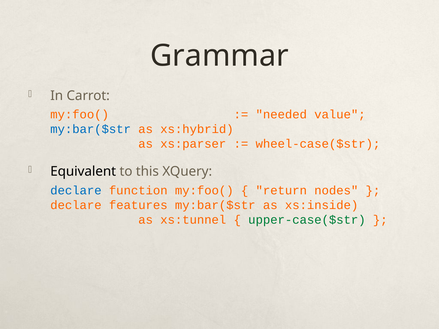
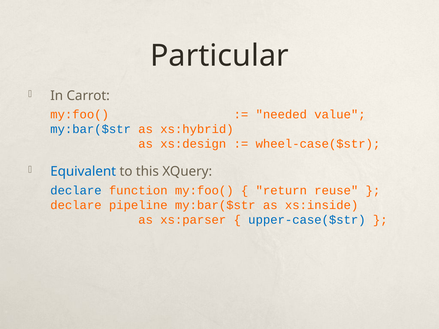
Grammar: Grammar -> Particular (219, 56)
xs:parser: xs:parser -> xs:design (193, 144)
Equivalent colour: black -> blue (83, 172)
nodes: nodes -> reuse (336, 191)
features: features -> pipeline (138, 205)
xs:tunnel: xs:tunnel -> xs:parser (193, 220)
upper-case($str colour: green -> blue (307, 220)
